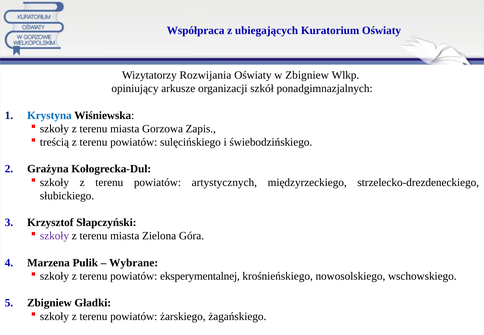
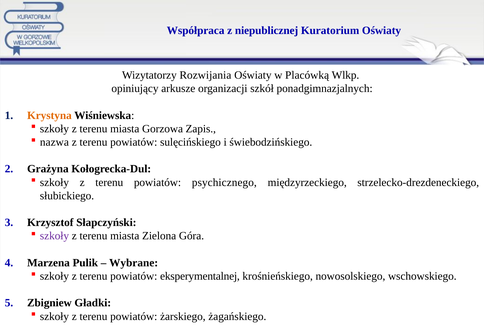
ubiegających: ubiegających -> niepublicznej (267, 30)
w Zbigniew: Zbigniew -> Placówką (307, 75)
Krystyna colour: blue -> orange (49, 115)
treścią: treścią -> nazwa (54, 142)
artystycznych: artystycznych -> psychicznego (224, 182)
